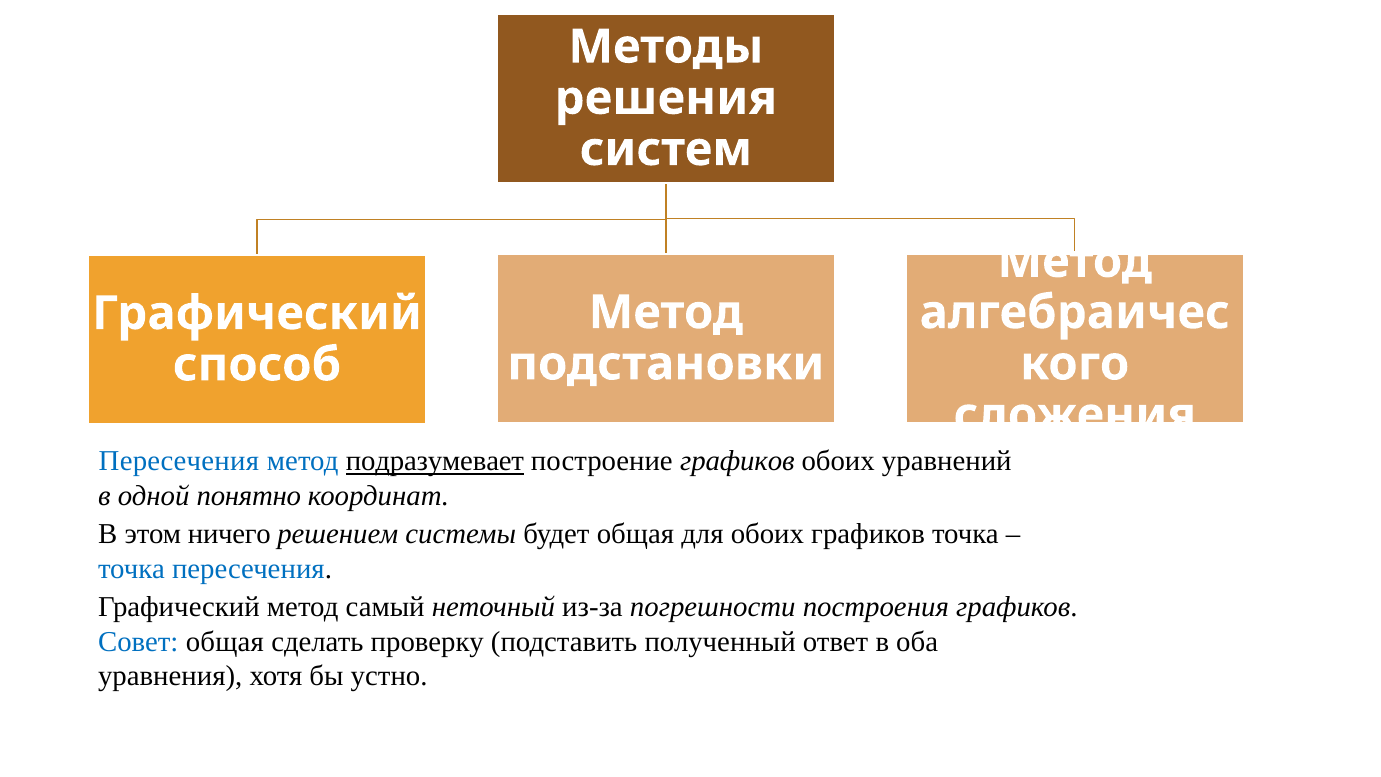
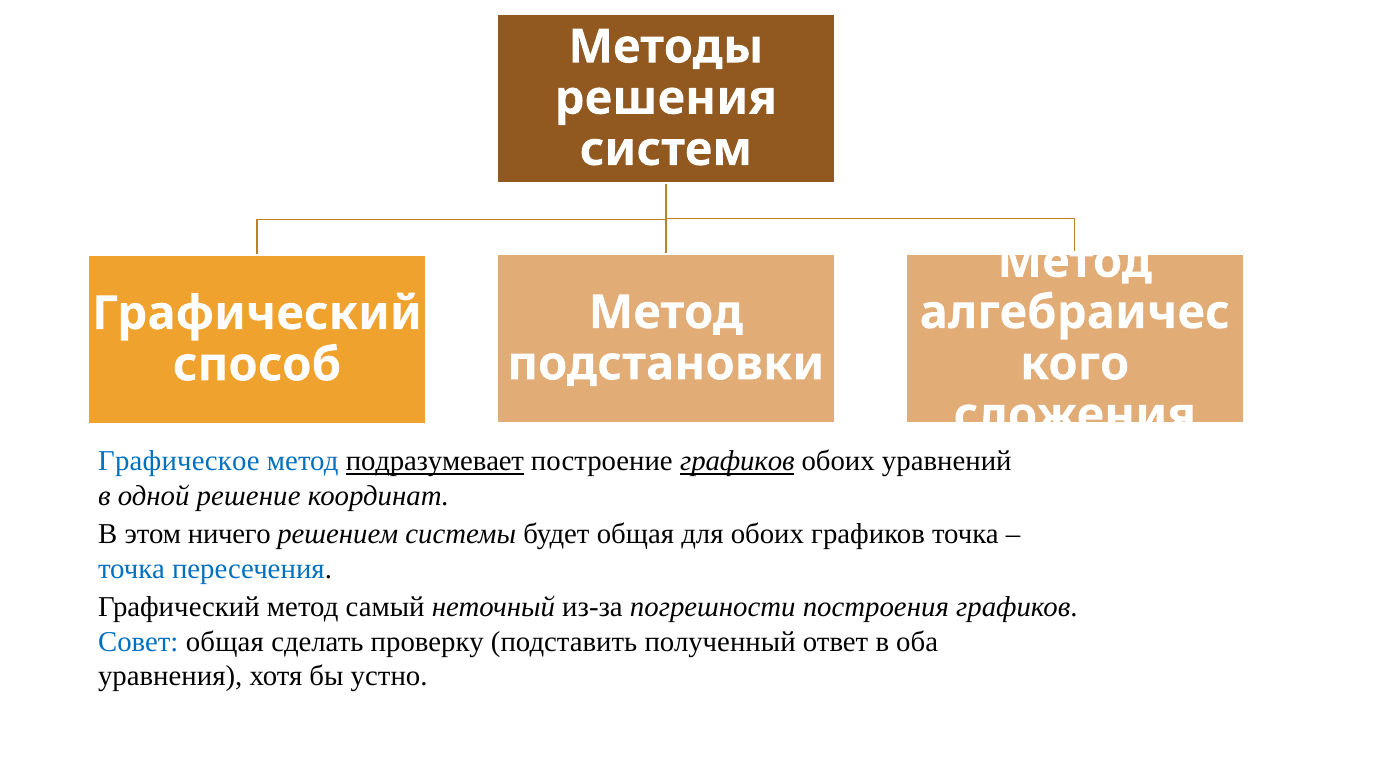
Пересечения: Пересечения -> Графическое (179, 461)
графиков underline: none -> present (737, 461)
понятно: понятно -> решение (249, 496)
